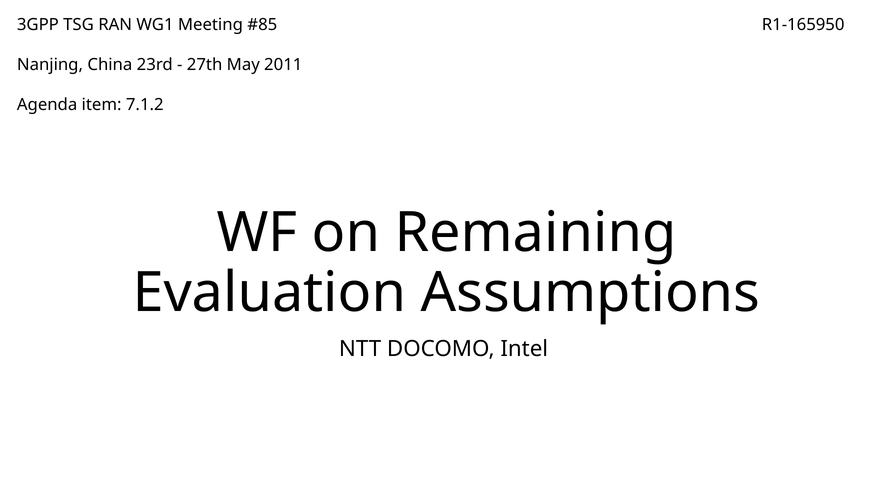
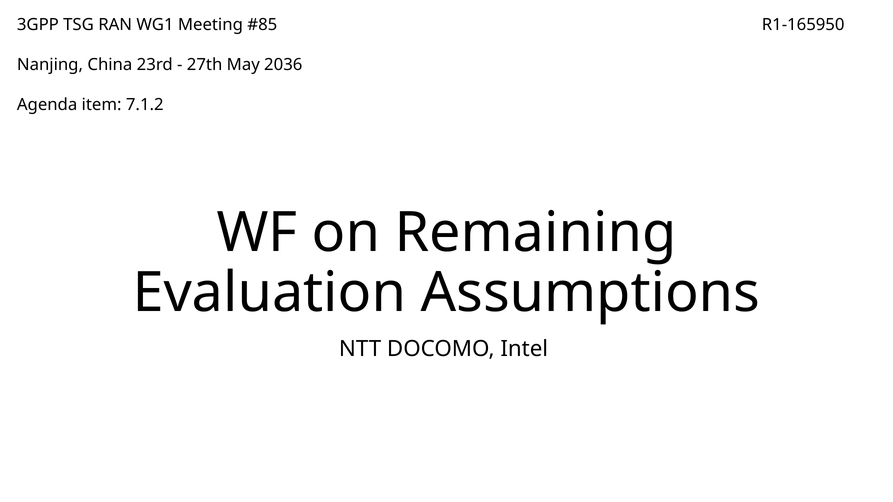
2011: 2011 -> 2036 (283, 65)
